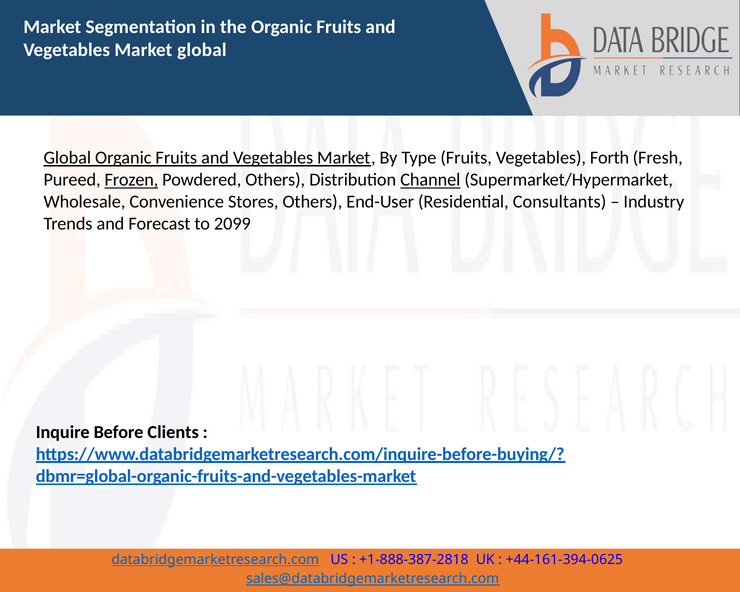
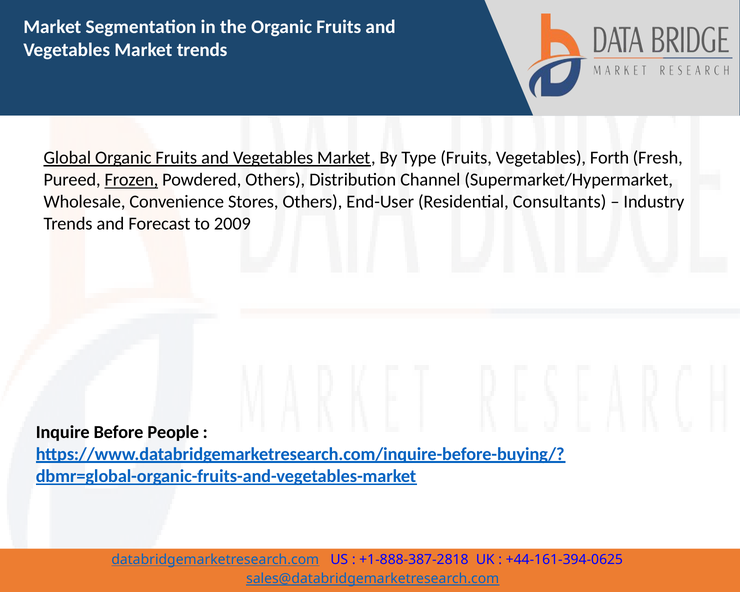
Market global: global -> trends (202, 50)
Channel underline: present -> none (430, 180)
2099: 2099 -> 2009 (232, 224)
Clients: Clients -> People (173, 432)
